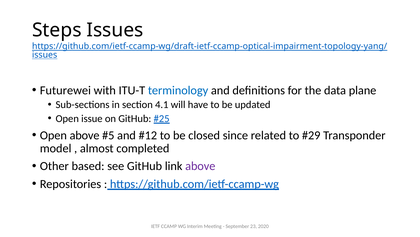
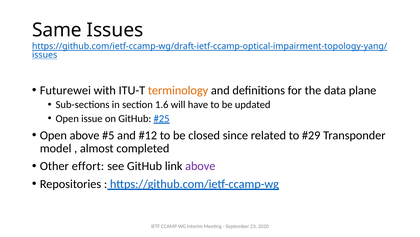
Steps: Steps -> Same (57, 30)
terminology colour: blue -> orange (178, 90)
4.1: 4.1 -> 1.6 (162, 105)
based: based -> effort (88, 166)
